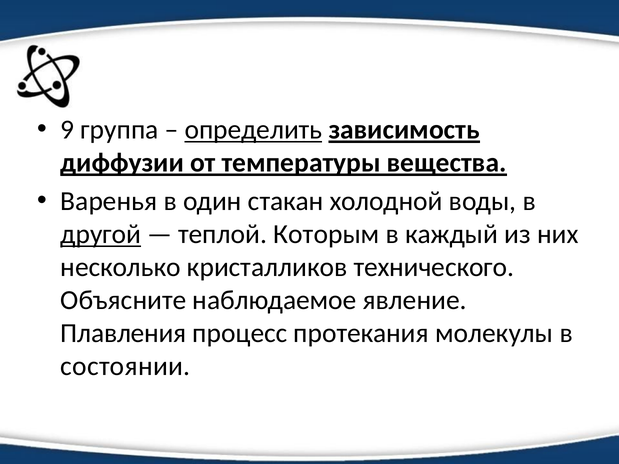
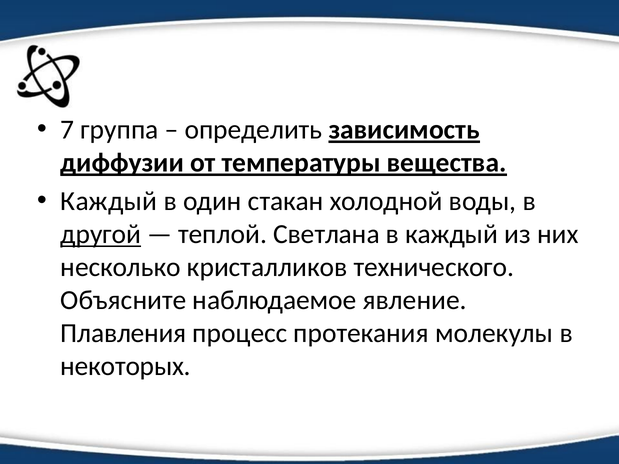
9: 9 -> 7 (67, 130)
определить underline: present -> none (253, 130)
Варенья: Варенья -> Каждый (109, 201)
Которым: Которым -> Светлана (327, 234)
состоянии: состоянии -> некоторых (126, 367)
